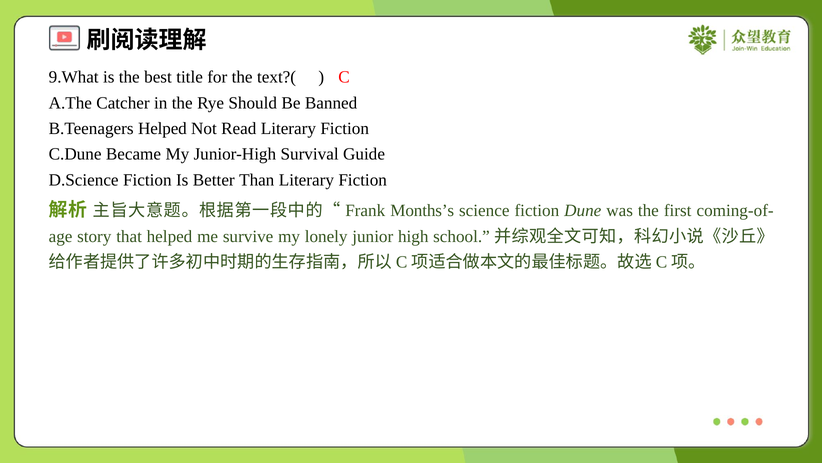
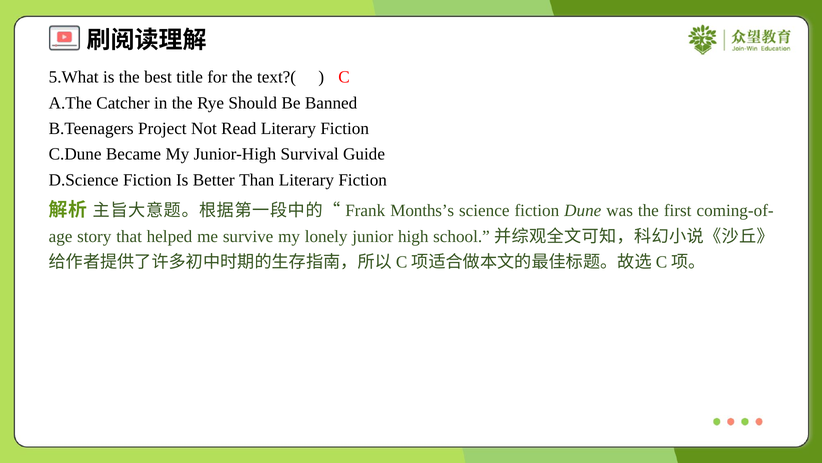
9.What: 9.What -> 5.What (74, 77)
B.Teenagers Helped: Helped -> Project (162, 128)
